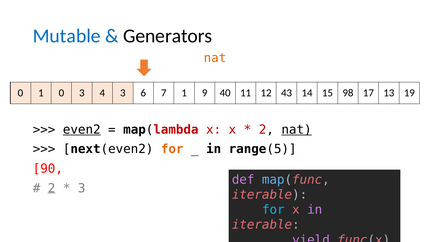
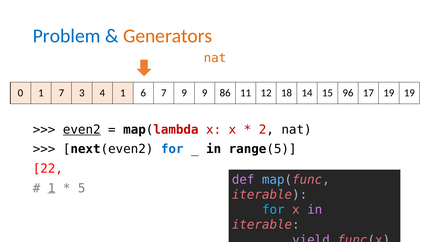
Mutable: Mutable -> Problem (67, 36)
Generators colour: black -> orange (168, 36)
1 0: 0 -> 7 (61, 93)
4 3: 3 -> 1 (123, 93)
7 1: 1 -> 9 (184, 93)
40: 40 -> 86 (225, 93)
43: 43 -> 18 (287, 93)
98: 98 -> 96 (348, 93)
17 13: 13 -> 19 (389, 93)
nat underline: present -> none (297, 130)
for colour: orange -> blue (172, 149)
90: 90 -> 22 (48, 169)
2: 2 -> 1 (52, 188)
3: 3 -> 5 (82, 188)
